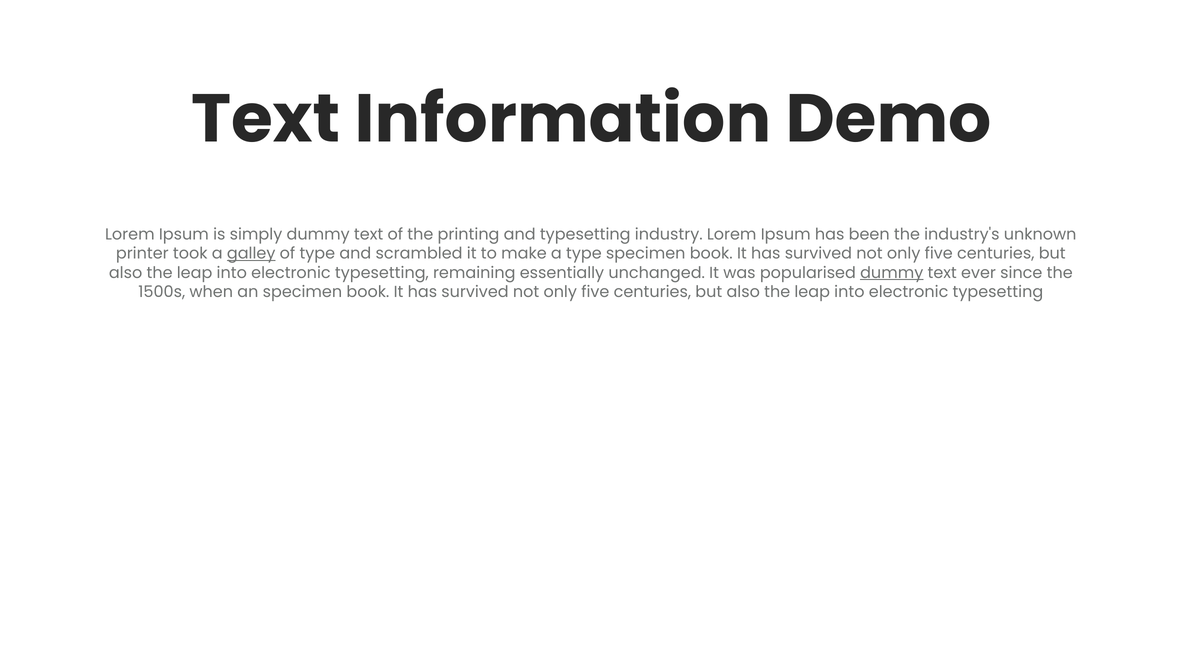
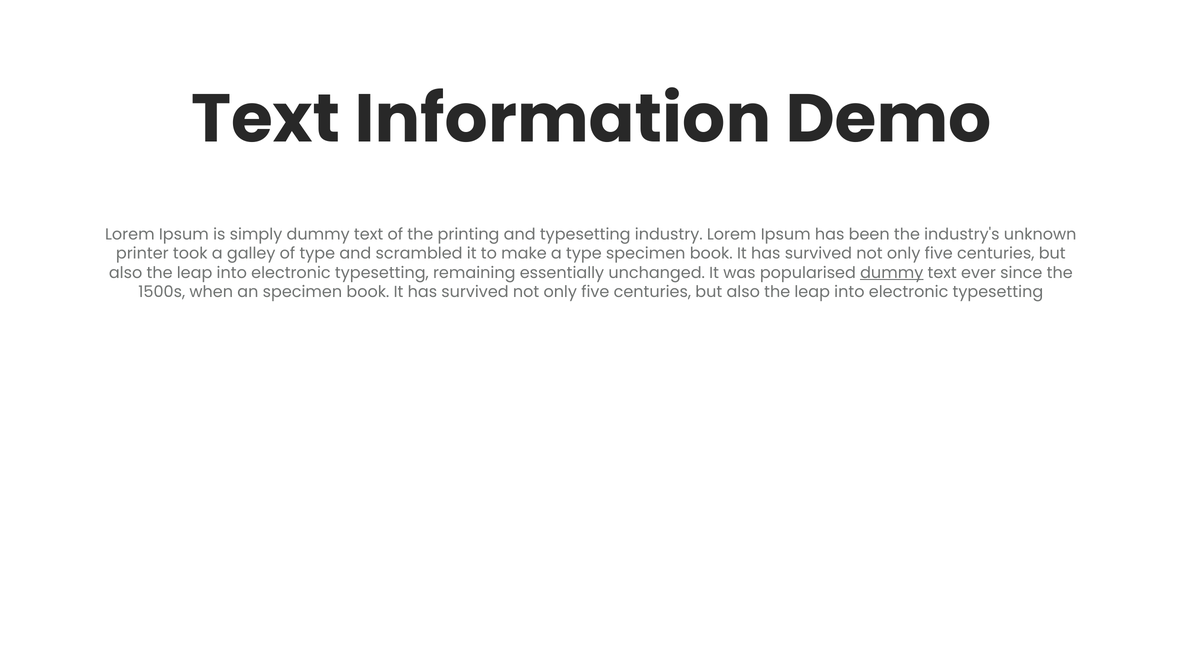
galley underline: present -> none (251, 254)
